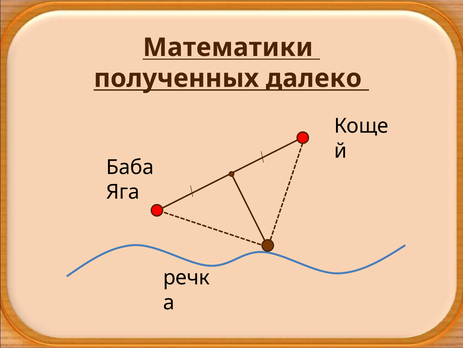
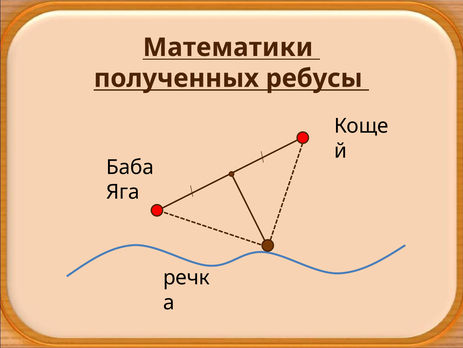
далеко: далеко -> ребусы (314, 78)
